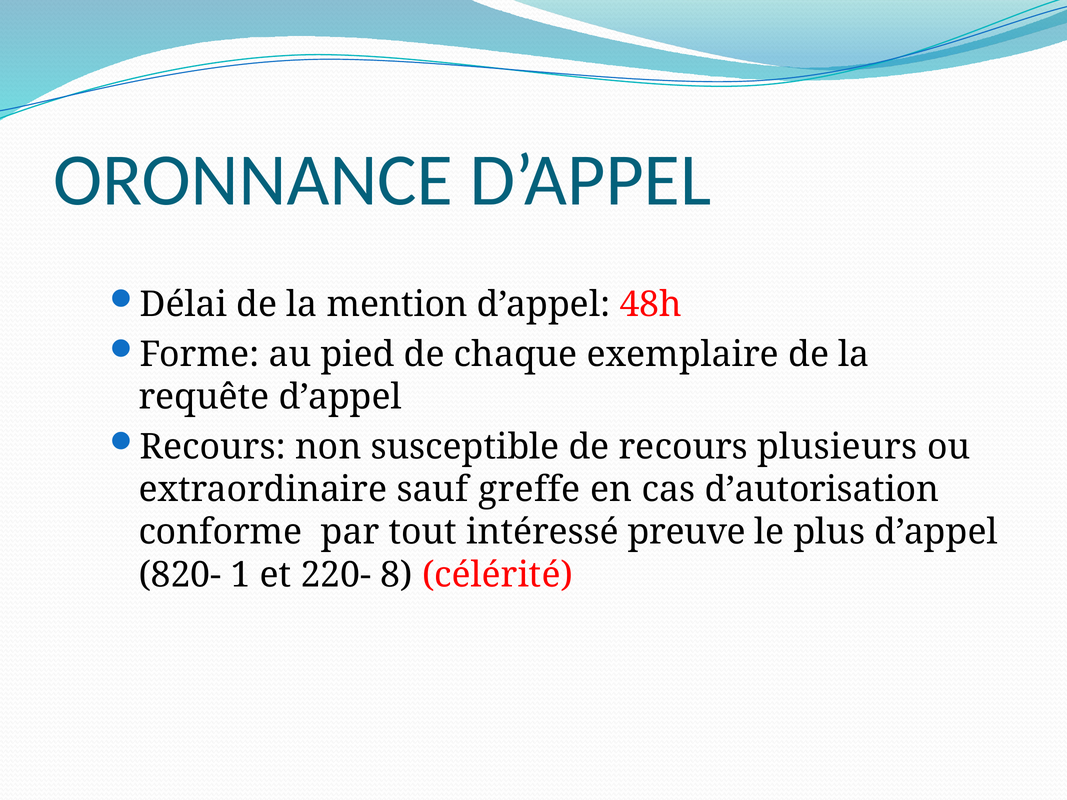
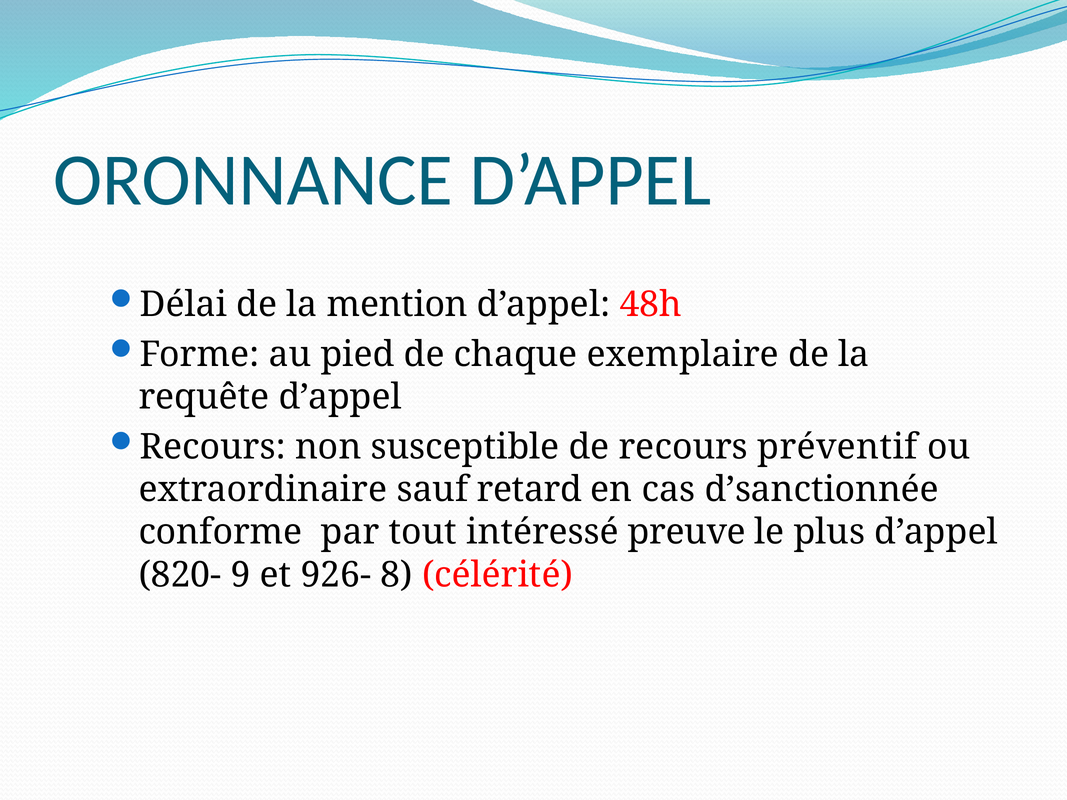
plusieurs: plusieurs -> préventif (837, 447)
greffe: greffe -> retard (529, 490)
d’autorisation: d’autorisation -> d’sanctionnée (822, 490)
1: 1 -> 9 (241, 575)
220-: 220- -> 926- (336, 575)
